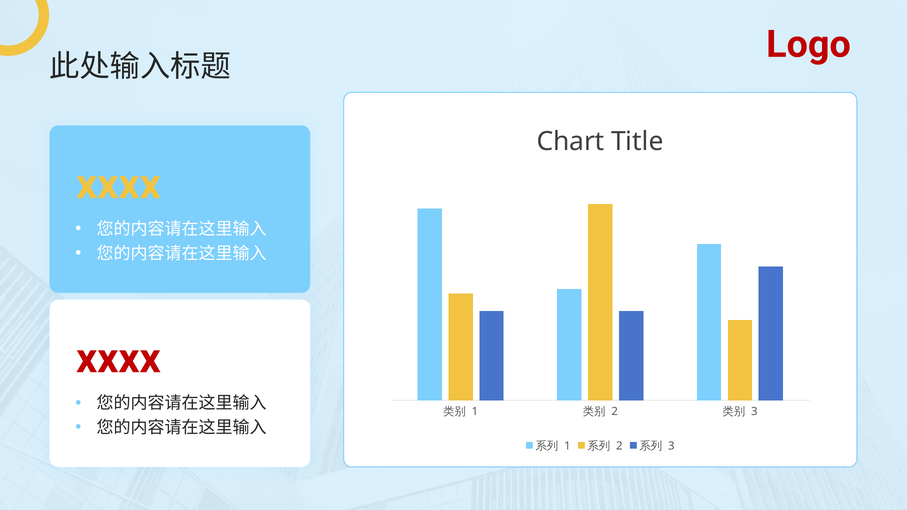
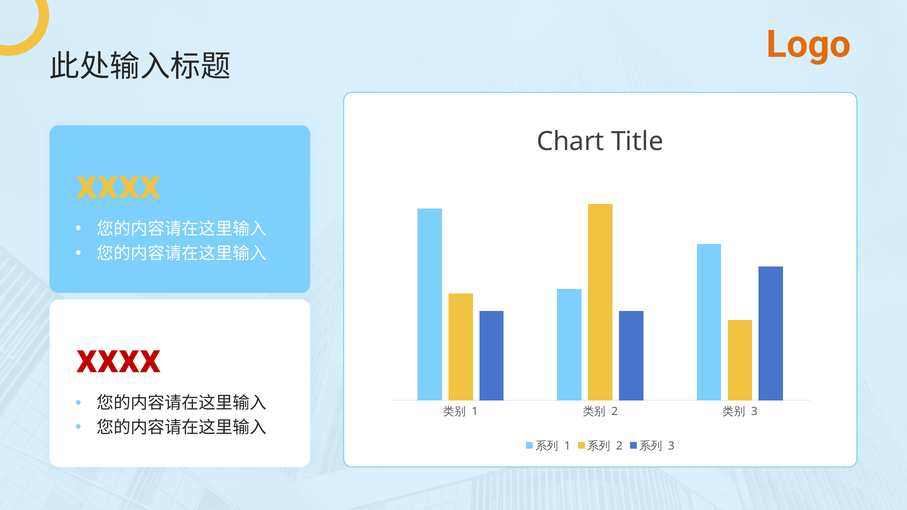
Logo colour: red -> orange (808, 44)
